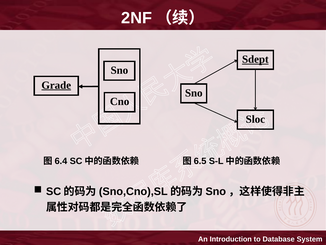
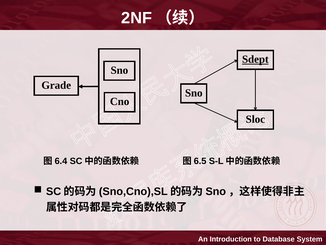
Grade underline: present -> none (56, 85)
